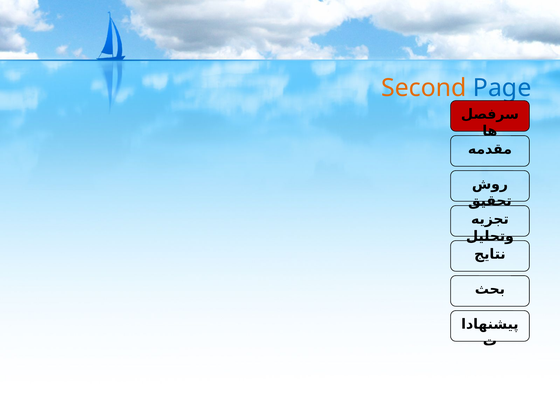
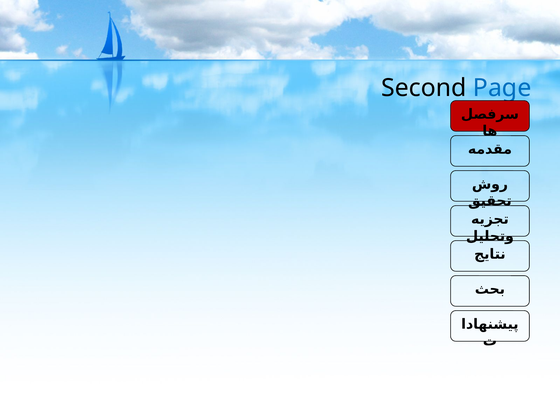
Second colour: orange -> black (424, 88)
